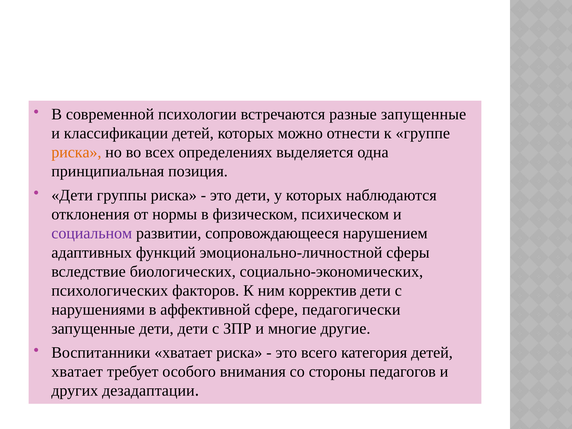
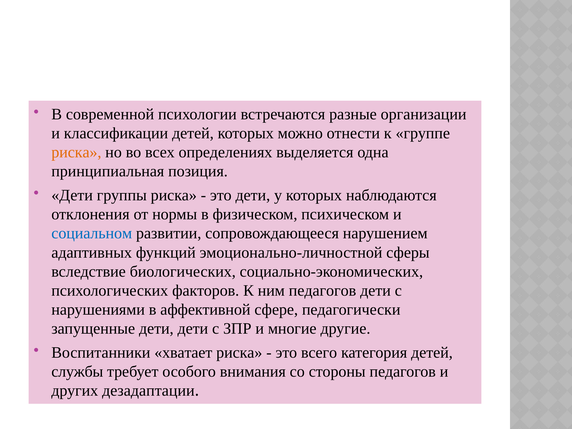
разные запущенные: запущенные -> организации (424, 114)
социальном colour: purple -> blue (92, 233)
ним корректив: корректив -> педагогов (322, 291)
хватает: хватает -> службы (77, 372)
